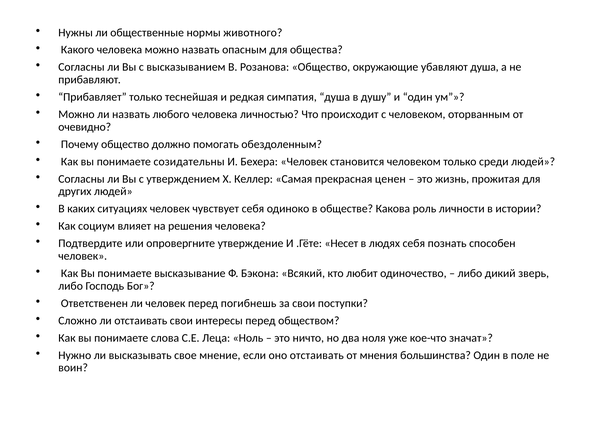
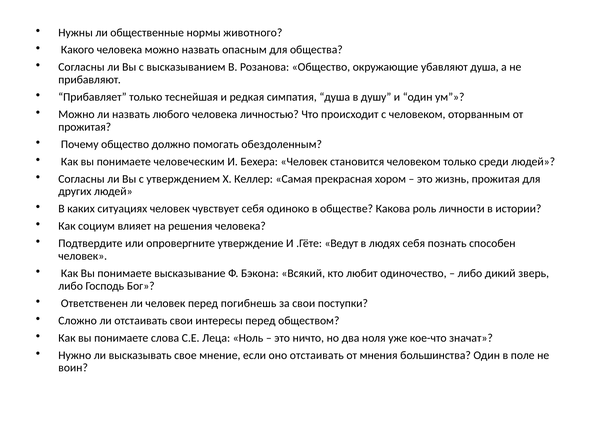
очевидно: очевидно -> прожитая (85, 127)
созидательны: созидательны -> человеческим (189, 162)
ценен: ценен -> хором (390, 179)
Несет: Несет -> Ведут (341, 244)
